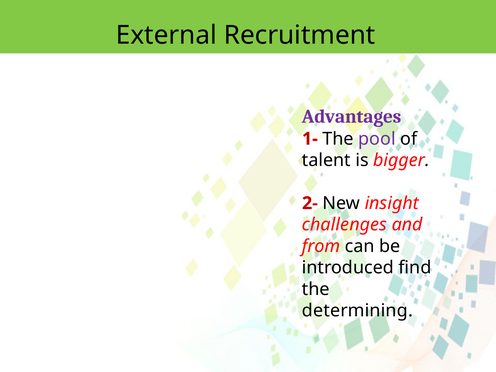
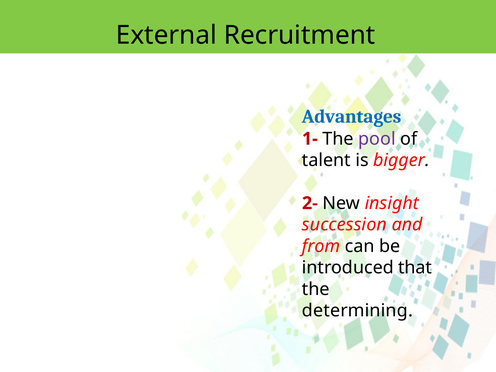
Advantages colour: purple -> blue (352, 117)
challenges: challenges -> succession (344, 225)
find: find -> that (415, 268)
